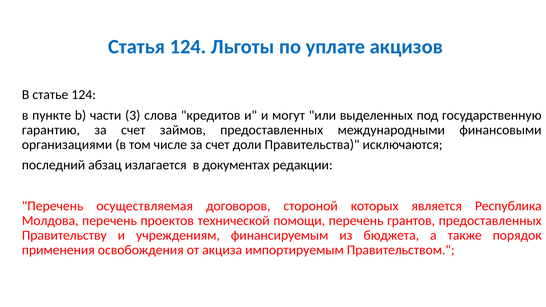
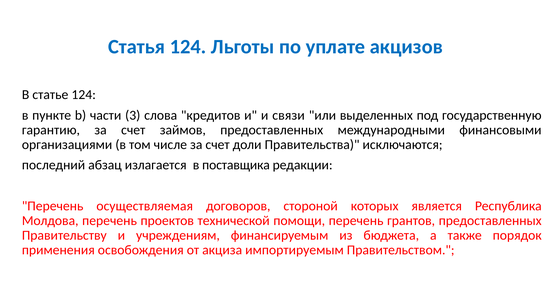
могут: могут -> связи (289, 115)
документах: документах -> поставщика (236, 165)
